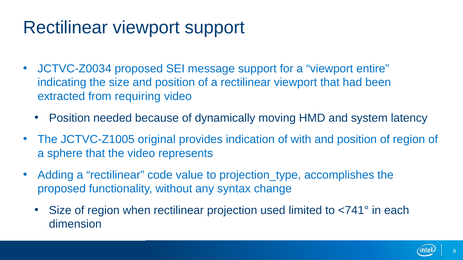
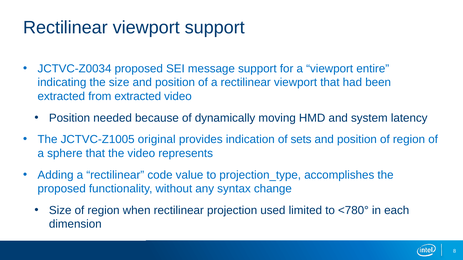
from requiring: requiring -> extracted (138, 96)
with: with -> sets (301, 140)
<741°: <741° -> <780° (353, 211)
